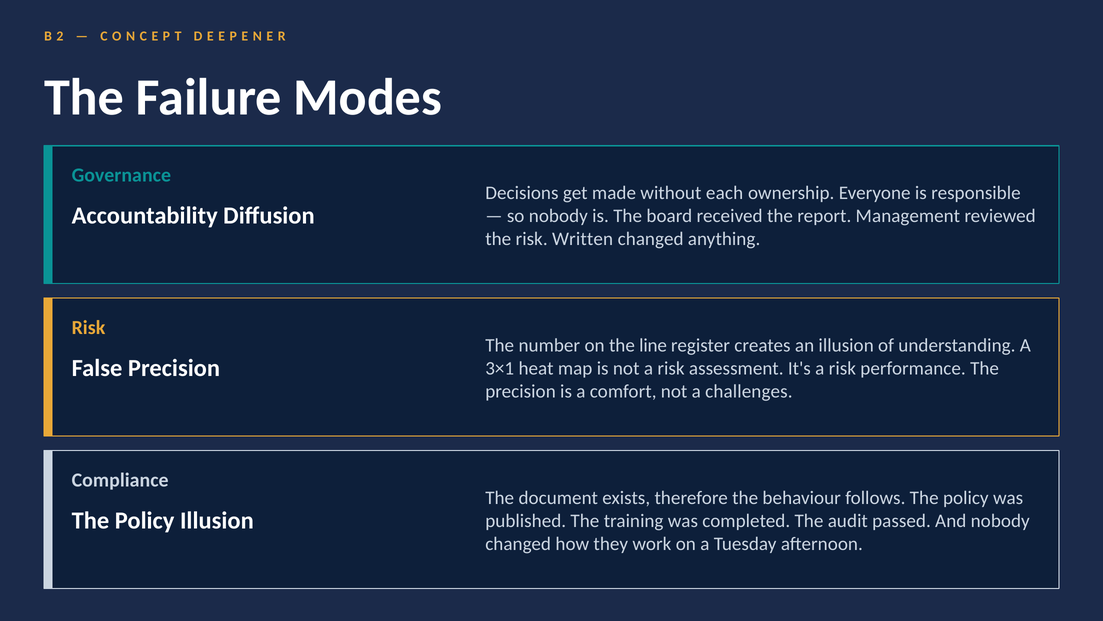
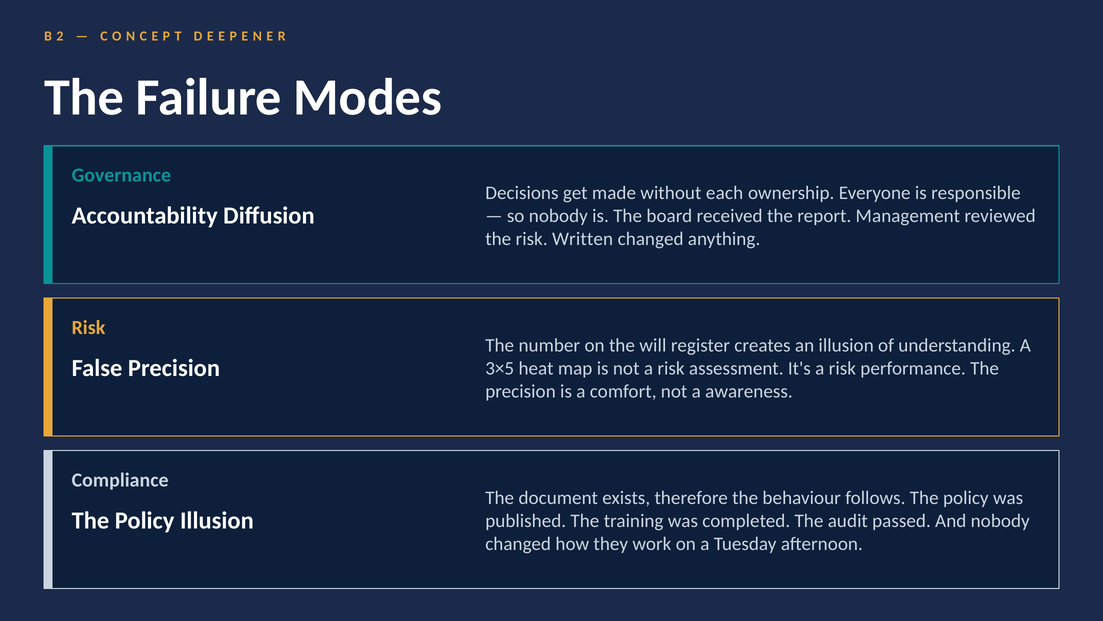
line: line -> will (653, 345)
3×1: 3×1 -> 3×5 (500, 368)
challenges: challenges -> awareness (749, 391)
